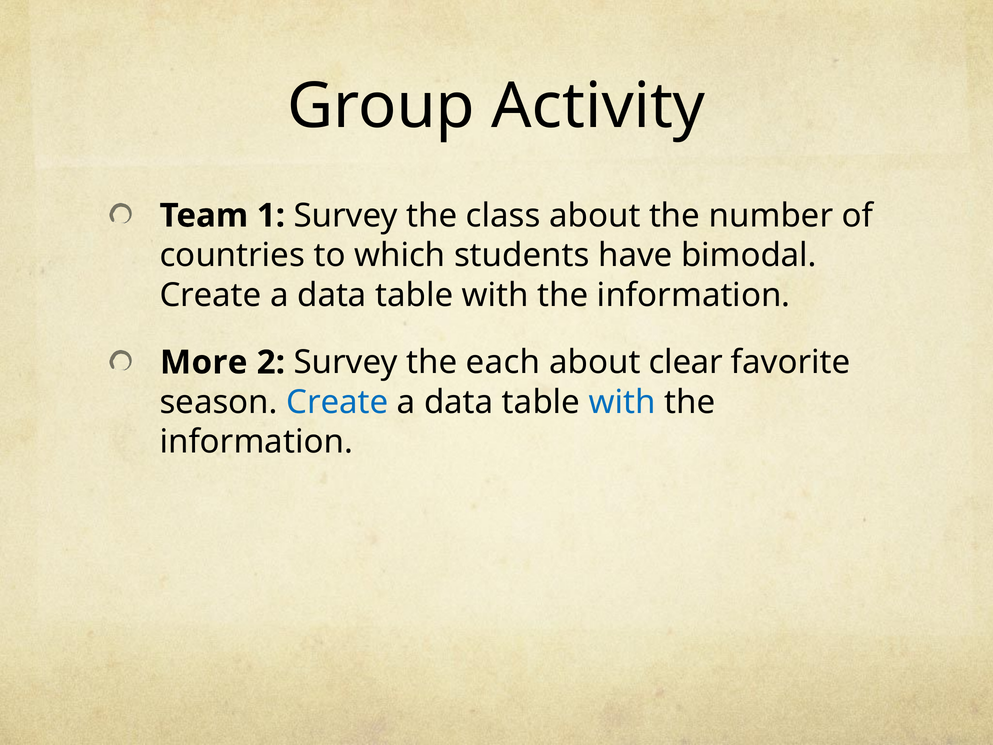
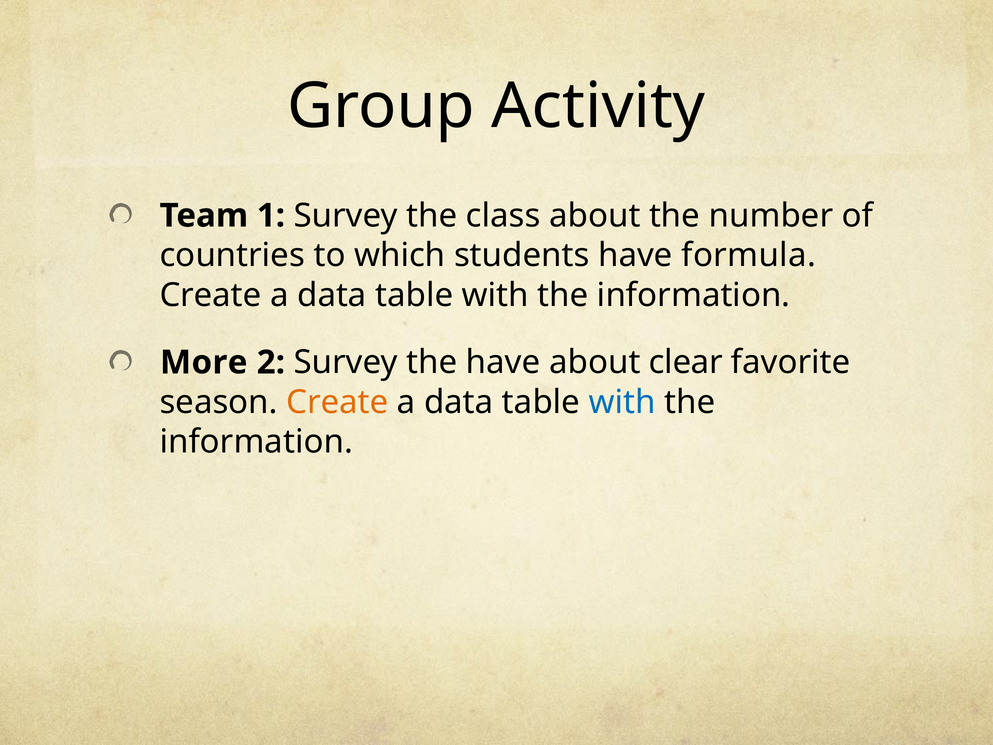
bimodal: bimodal -> formula (749, 255)
the each: each -> have (503, 362)
Create colour: blue -> orange (337, 402)
